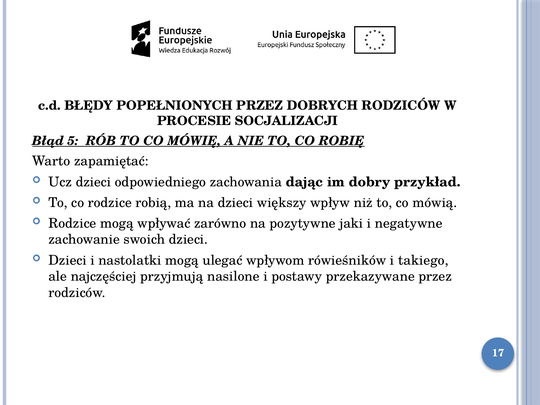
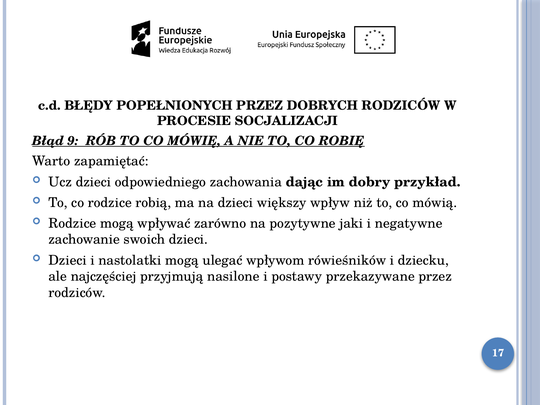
5: 5 -> 9 (73, 141)
takiego: takiego -> dziecku (423, 260)
